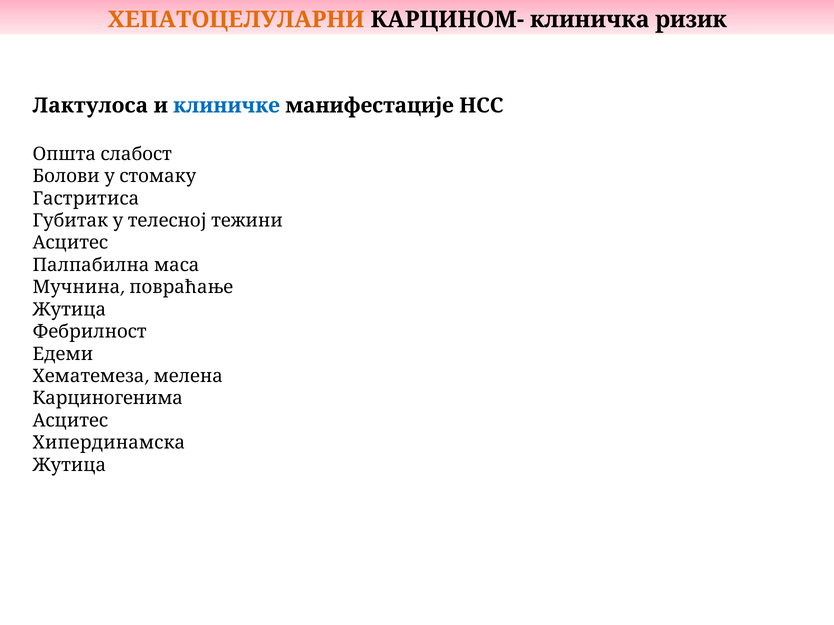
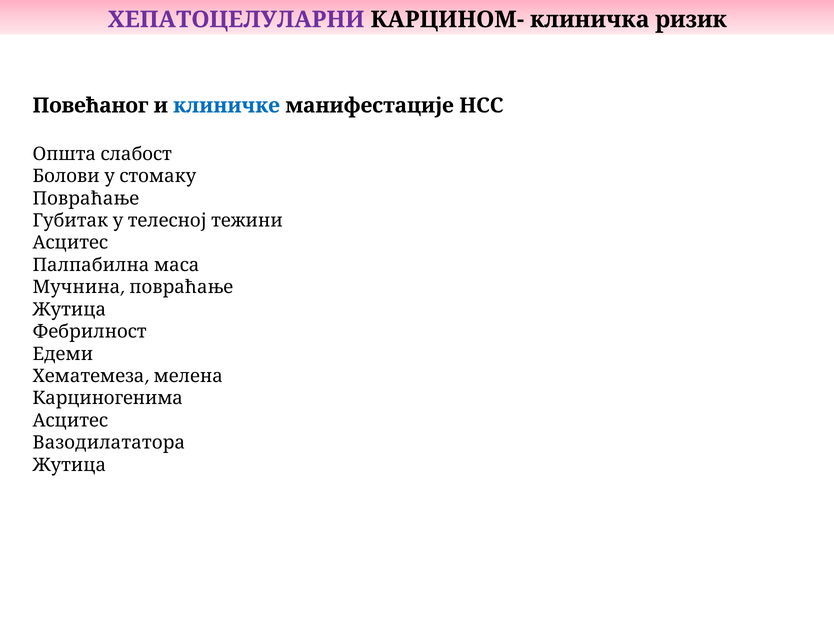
ХЕПАТОЦЕЛУЛАРНИ colour: orange -> purple (236, 20)
Лактулоса: Лактулоса -> Повећаног (90, 106)
Гастритиса: Гастритиса -> Повраћање (86, 199)
Хипердинамска: Хипердинамска -> Вазодилататора (109, 443)
